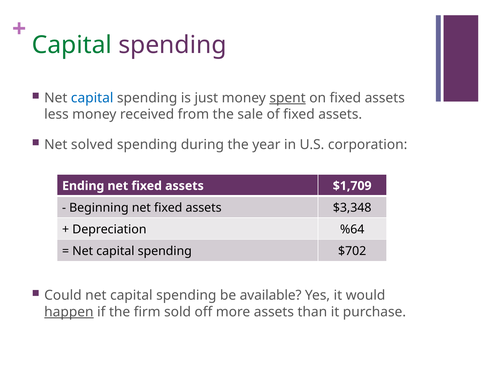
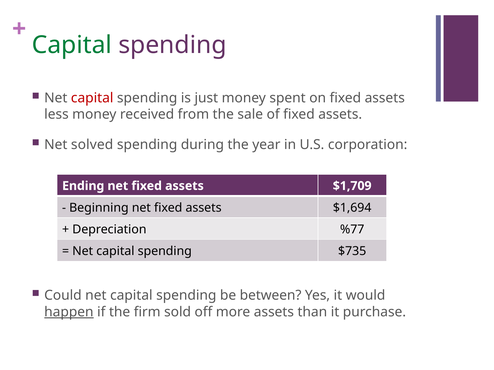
capital colour: blue -> red (92, 98)
spent underline: present -> none (288, 98)
$3,348: $3,348 -> $1,694 (352, 208)
%64: %64 -> %77 (352, 230)
$702: $702 -> $735 (352, 251)
available: available -> between (271, 296)
